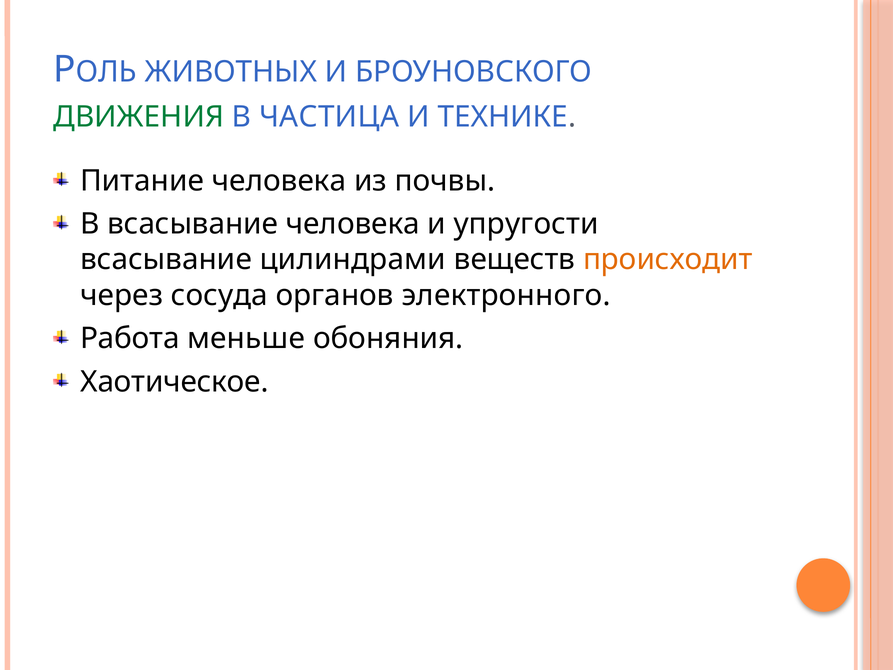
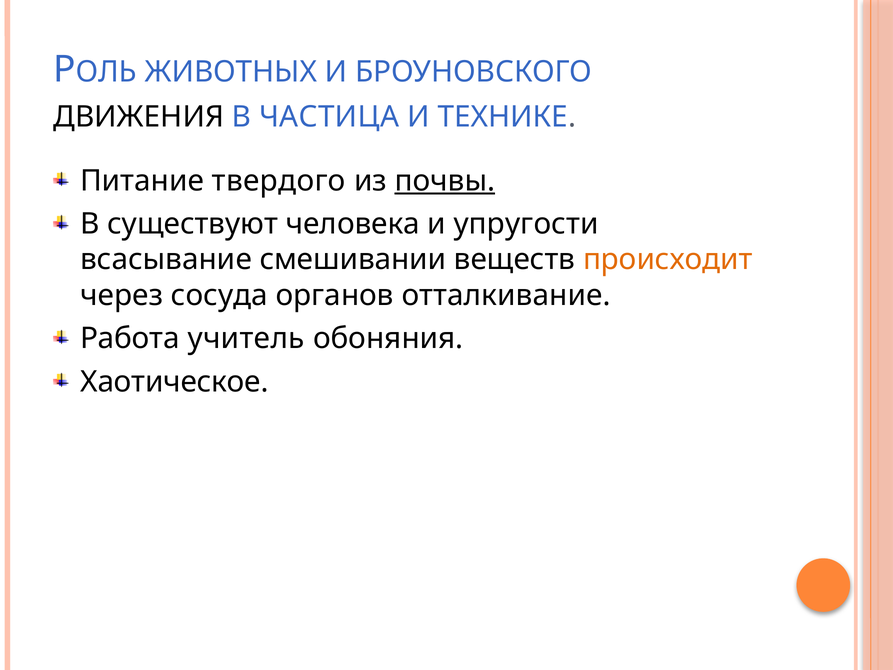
ДВИЖЕНИЯ colour: green -> black (139, 117)
Питание человека: человека -> твердого (279, 181)
почвы underline: none -> present (445, 181)
В всасывание: всасывание -> существуют (193, 224)
цилиндрами: цилиндрами -> смешивании (353, 260)
электронного: электронного -> отталкивание (506, 295)
меньше: меньше -> учитель (246, 338)
